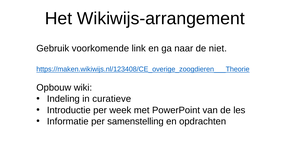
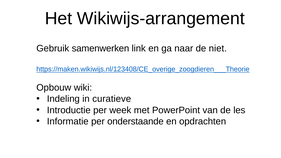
voorkomende: voorkomende -> samenwerken (100, 48)
samenstelling: samenstelling -> onderstaande (135, 121)
